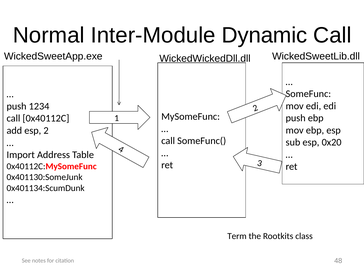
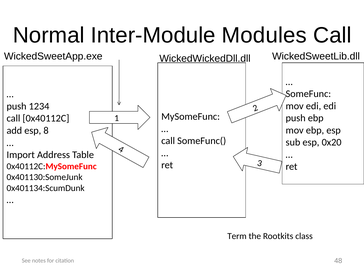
Dynamic: Dynamic -> Modules (264, 35)
esp 2: 2 -> 8 (46, 131)
